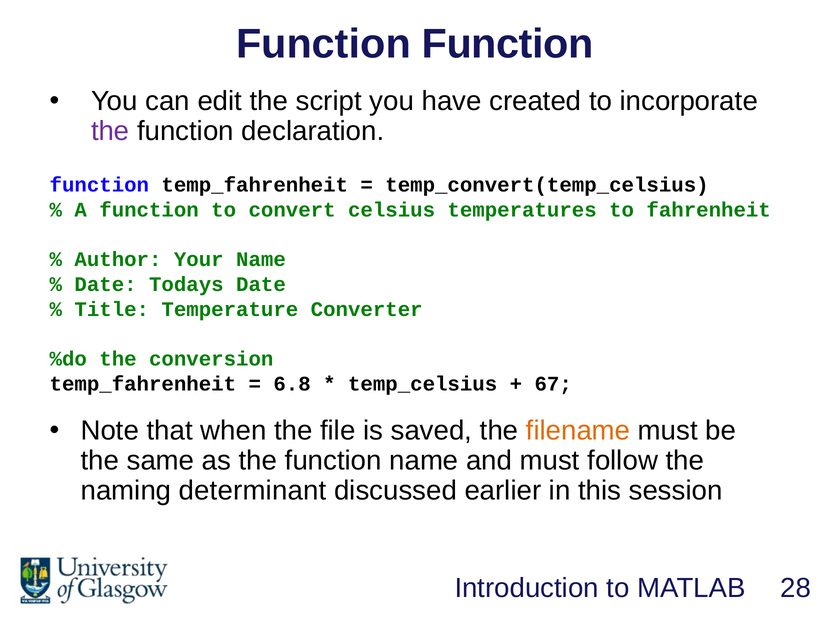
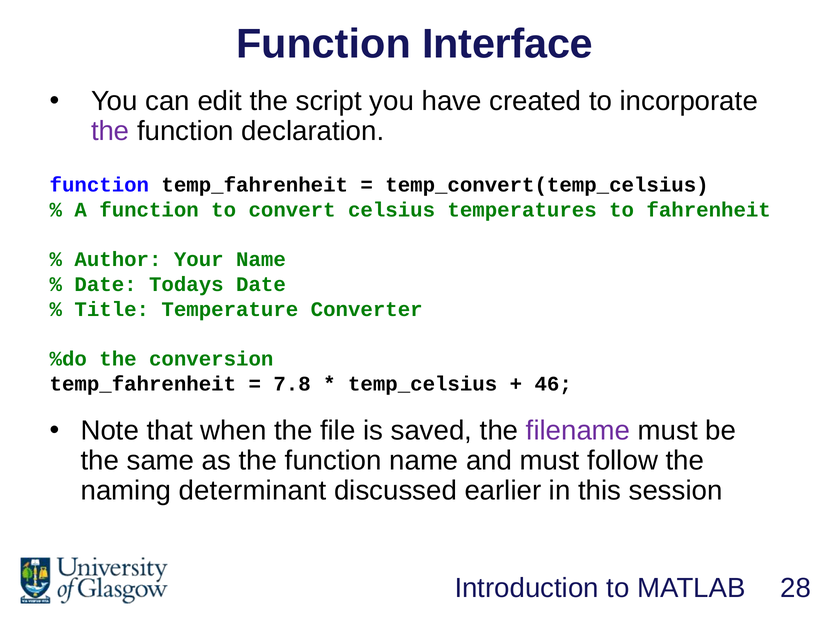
Function Function: Function -> Interface (508, 44)
6.8: 6.8 -> 7.8 (292, 384)
67: 67 -> 46 (553, 384)
filename colour: orange -> purple (578, 431)
